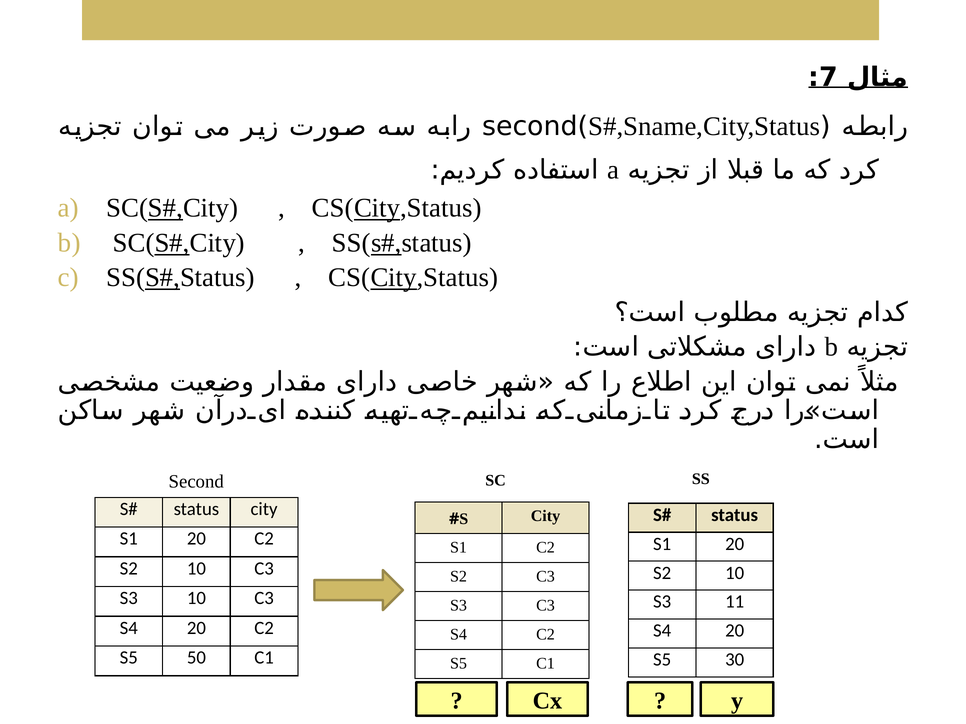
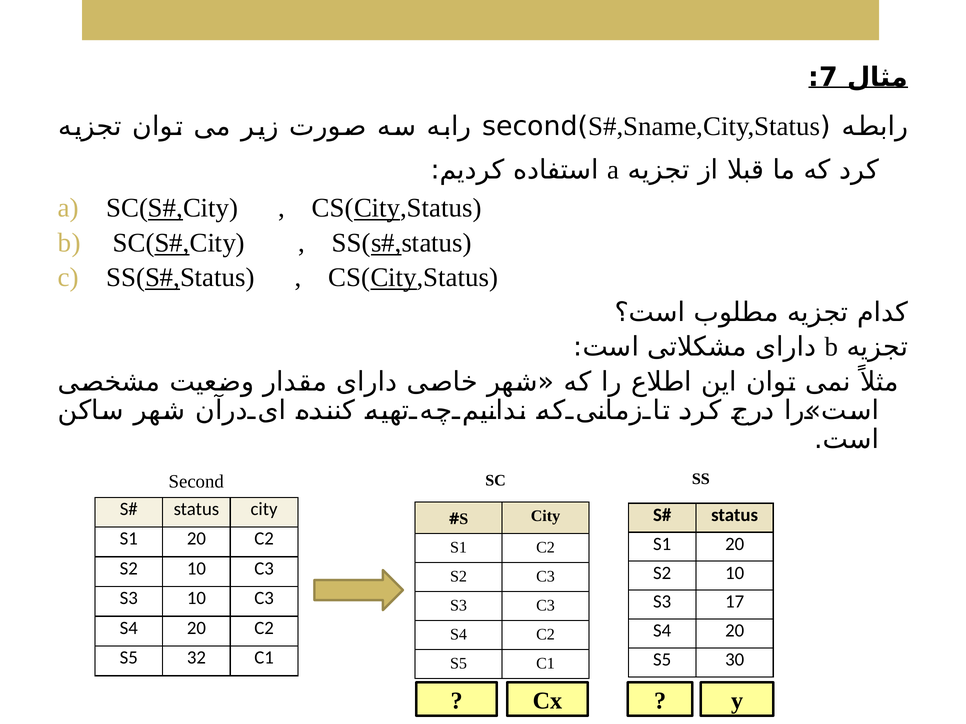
11: 11 -> 17 (735, 602)
50: 50 -> 32 (196, 658)
